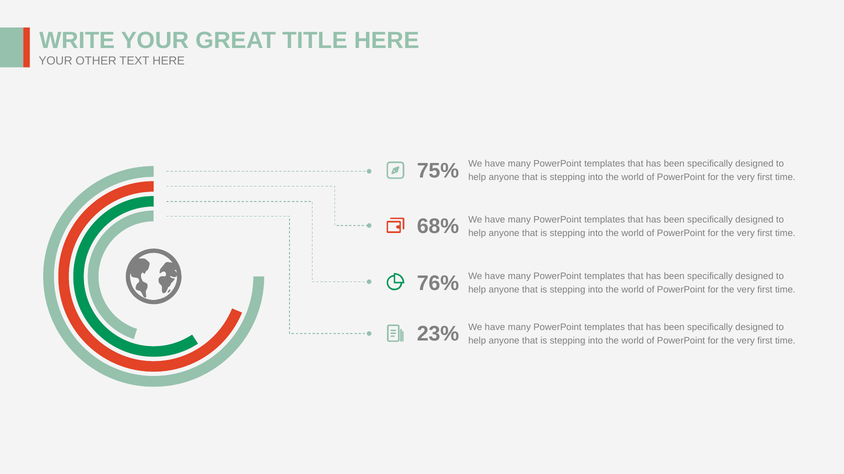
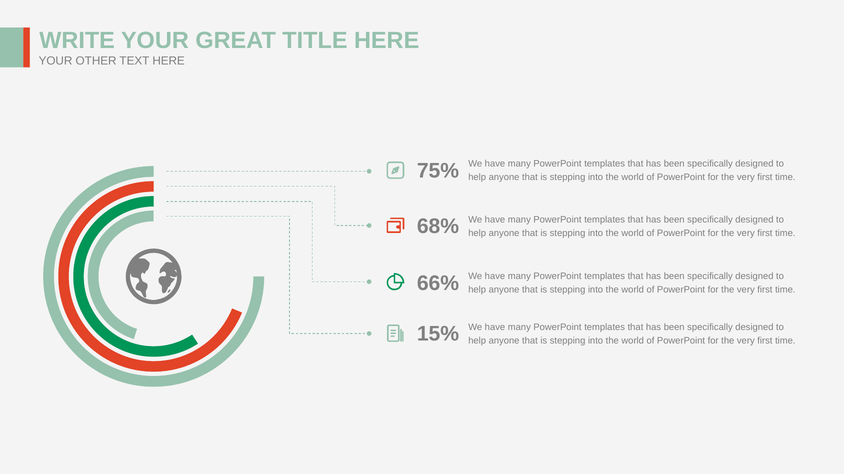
76%: 76% -> 66% (438, 283)
23%: 23% -> 15% (438, 334)
